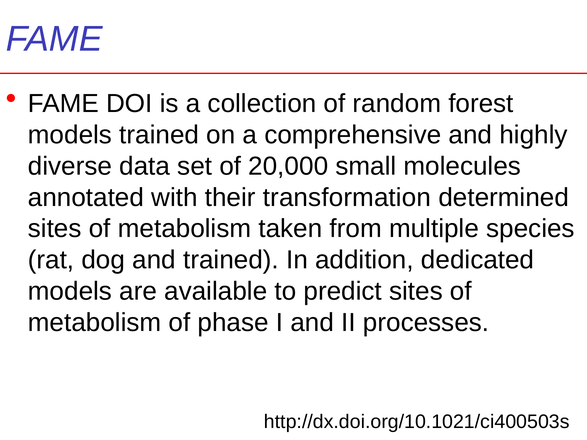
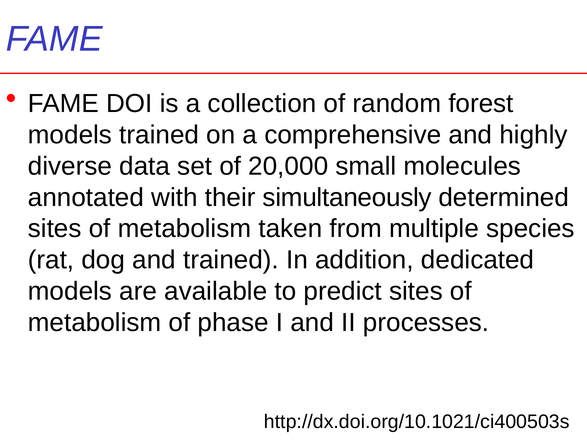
transformation: transformation -> simultaneously (347, 198)
